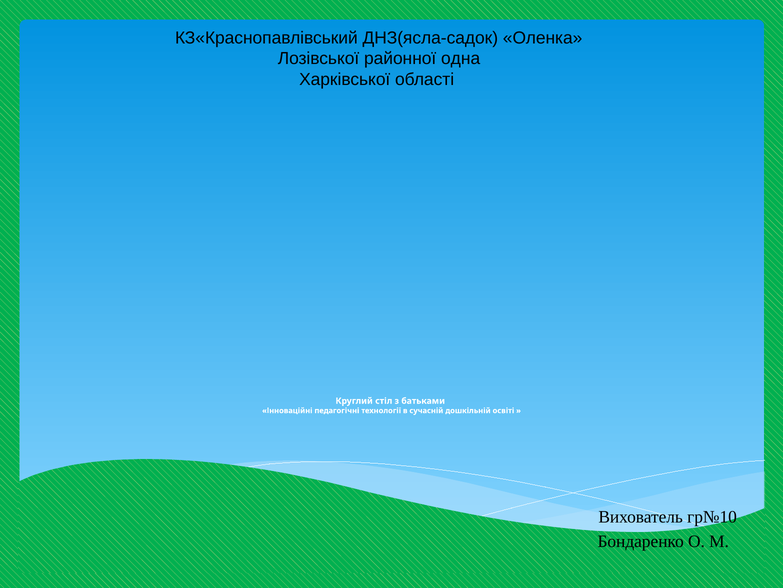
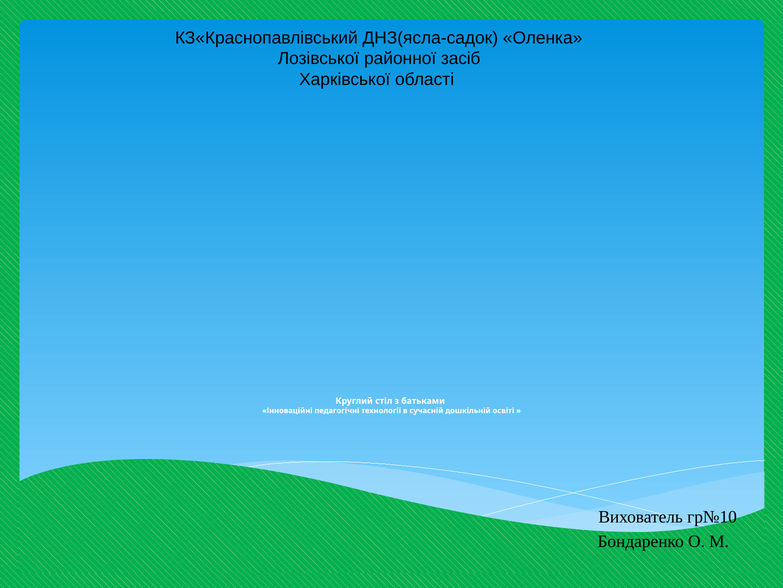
одна: одна -> засіб (461, 59)
